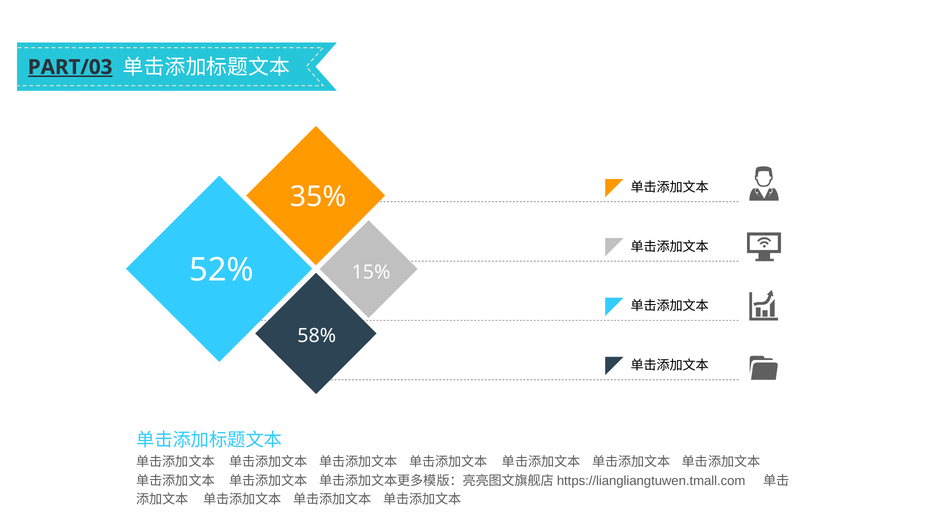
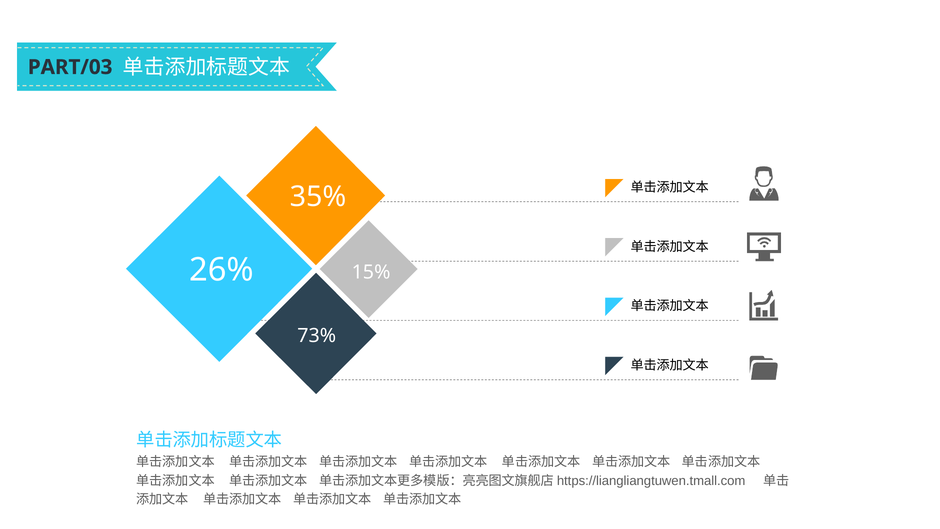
PART/03 underline: present -> none (70, 67)
52%: 52% -> 26% (221, 270)
58%: 58% -> 73% (317, 336)
